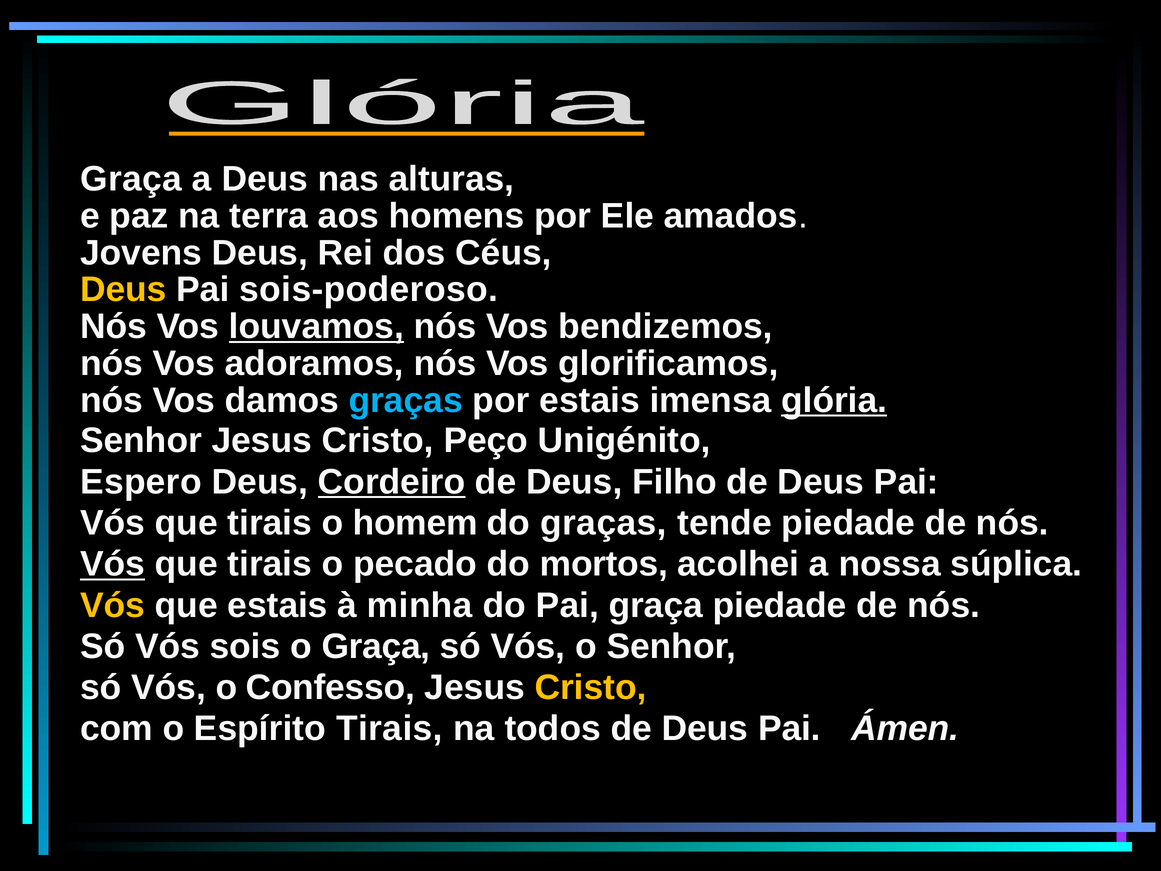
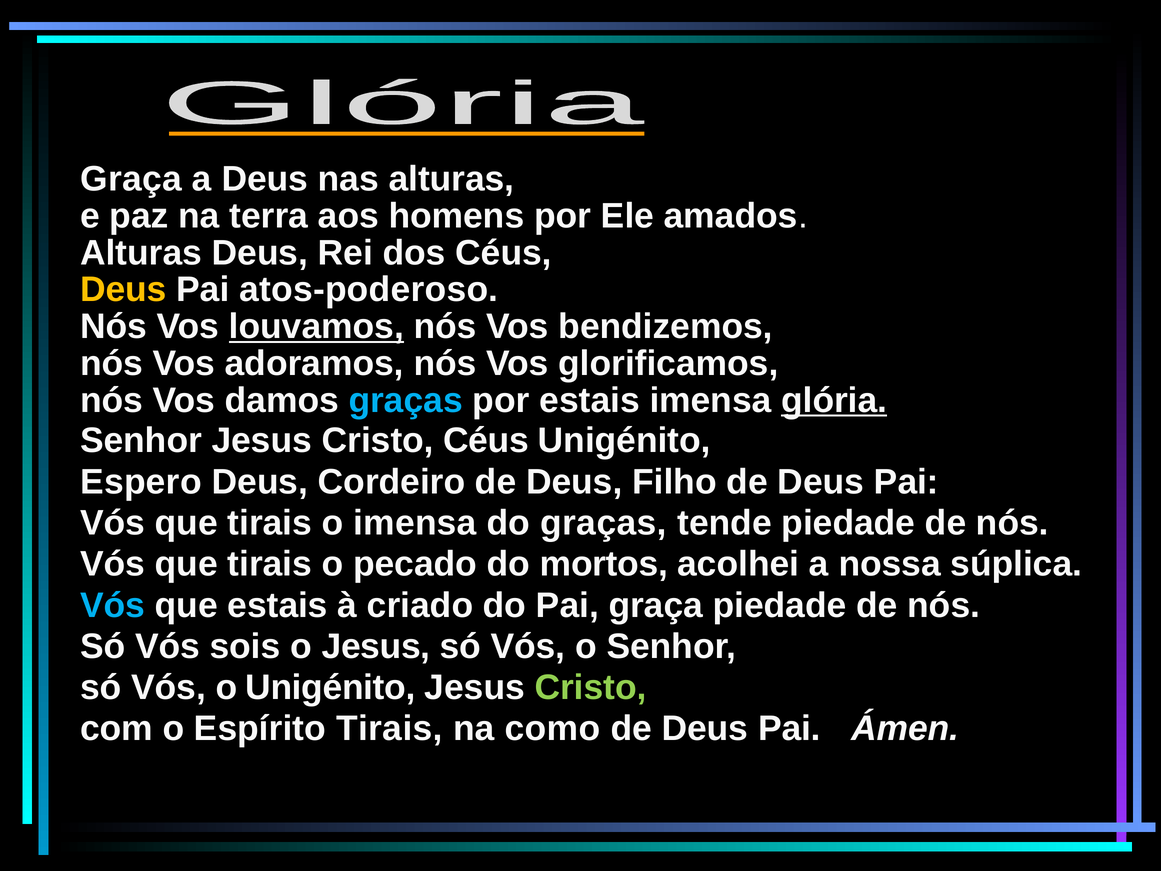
Jovens: Jovens -> Alturas (141, 253)
sois-poderoso: sois-poderoso -> atos-poderoso (369, 290)
Cristo Peço: Peço -> Céus (486, 441)
Cordeiro underline: present -> none (392, 482)
o homem: homem -> imensa (415, 523)
Vós underline: present -> none (113, 564)
Vós colour: yellow -> light blue (113, 605)
minha: minha -> criado (420, 605)
o Graça: Graça -> Jesus (376, 646)
o Confesso: Confesso -> Unigénito (330, 687)
Cristo colour: yellow -> light green (591, 687)
todos: todos -> como (552, 729)
